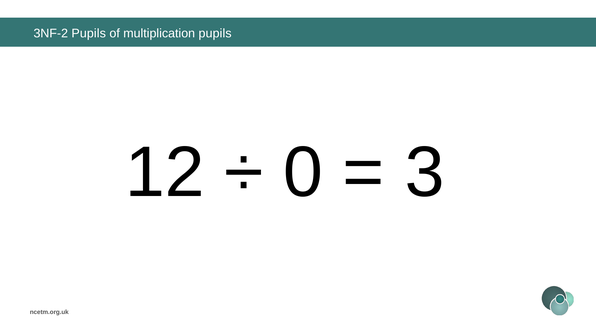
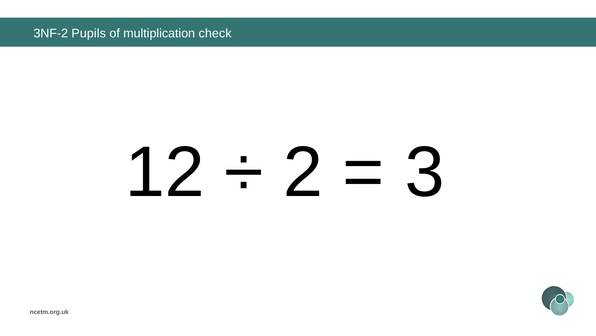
multiplication pupils: pupils -> check (215, 33)
0: 0 -> 2 (303, 172)
